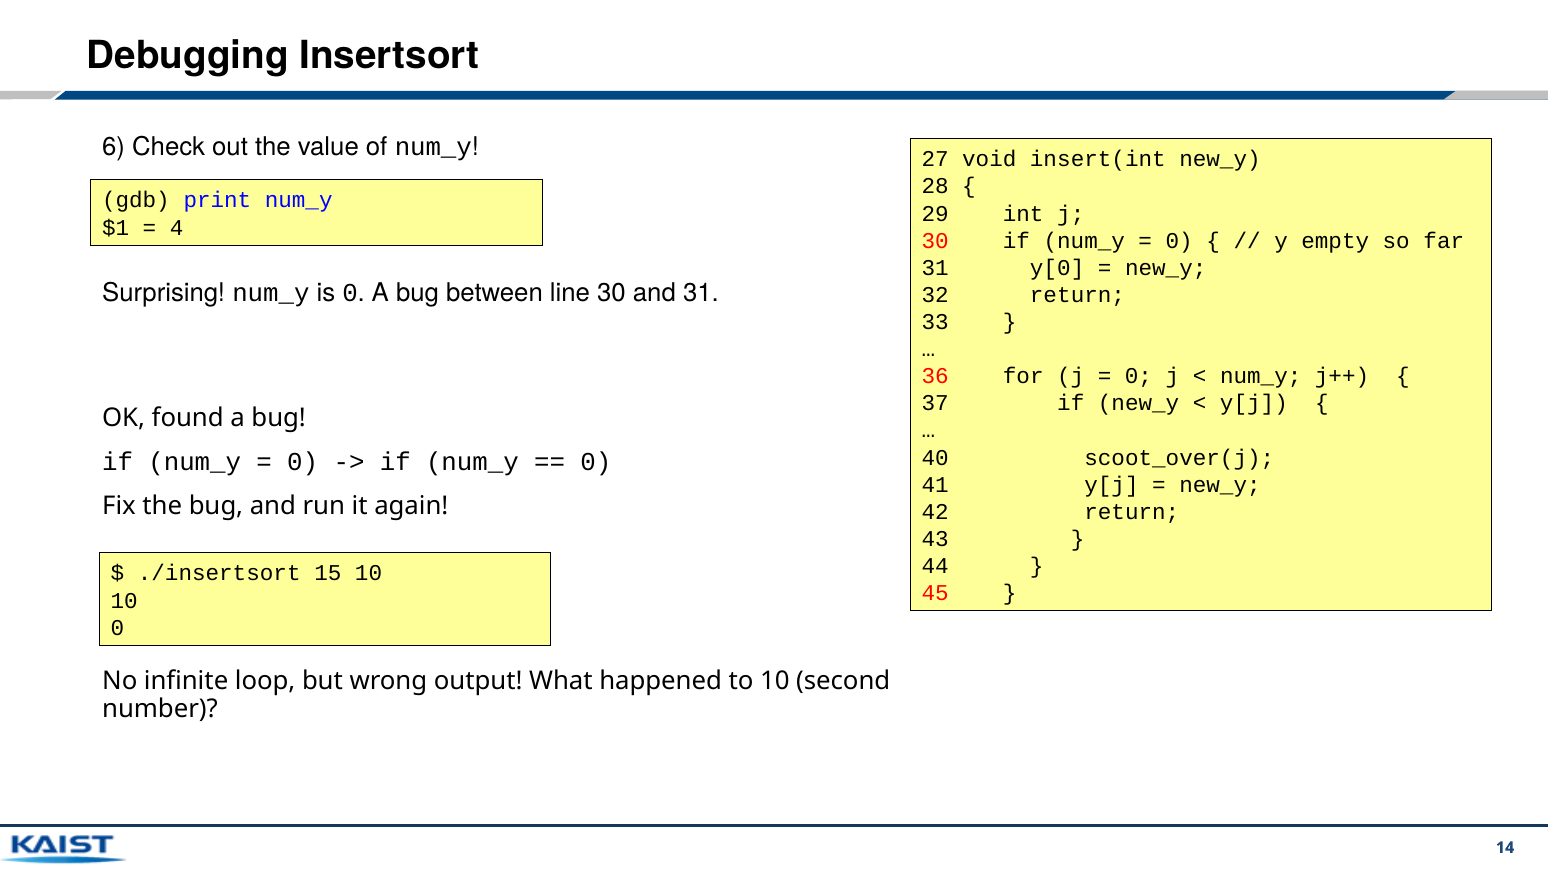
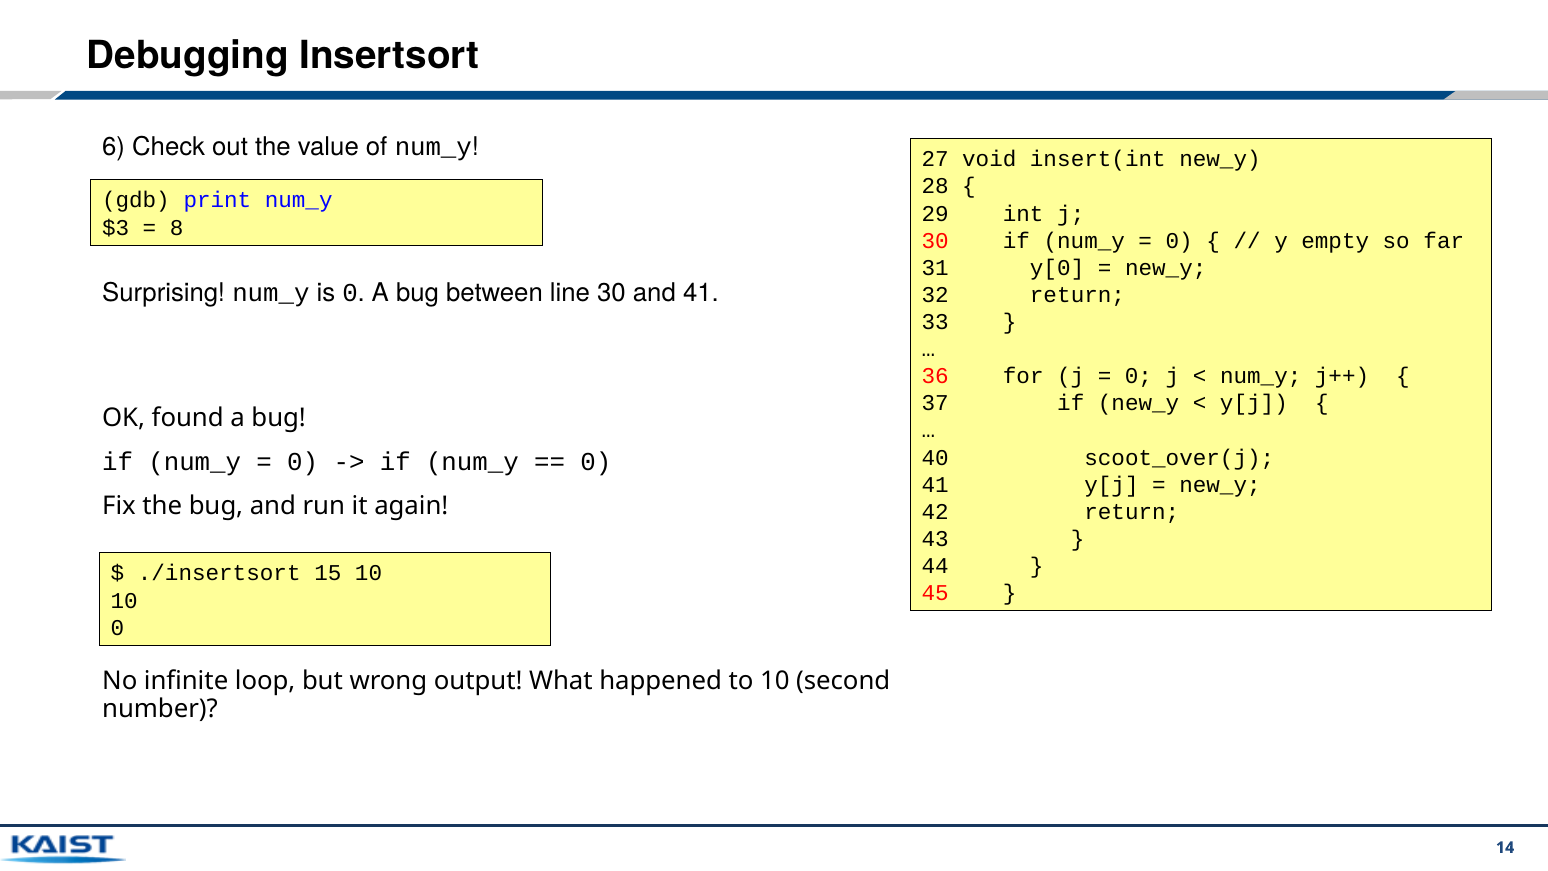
$1: $1 -> $3 (116, 228)
4: 4 -> 8 (177, 228)
and 31: 31 -> 41 (701, 293)
